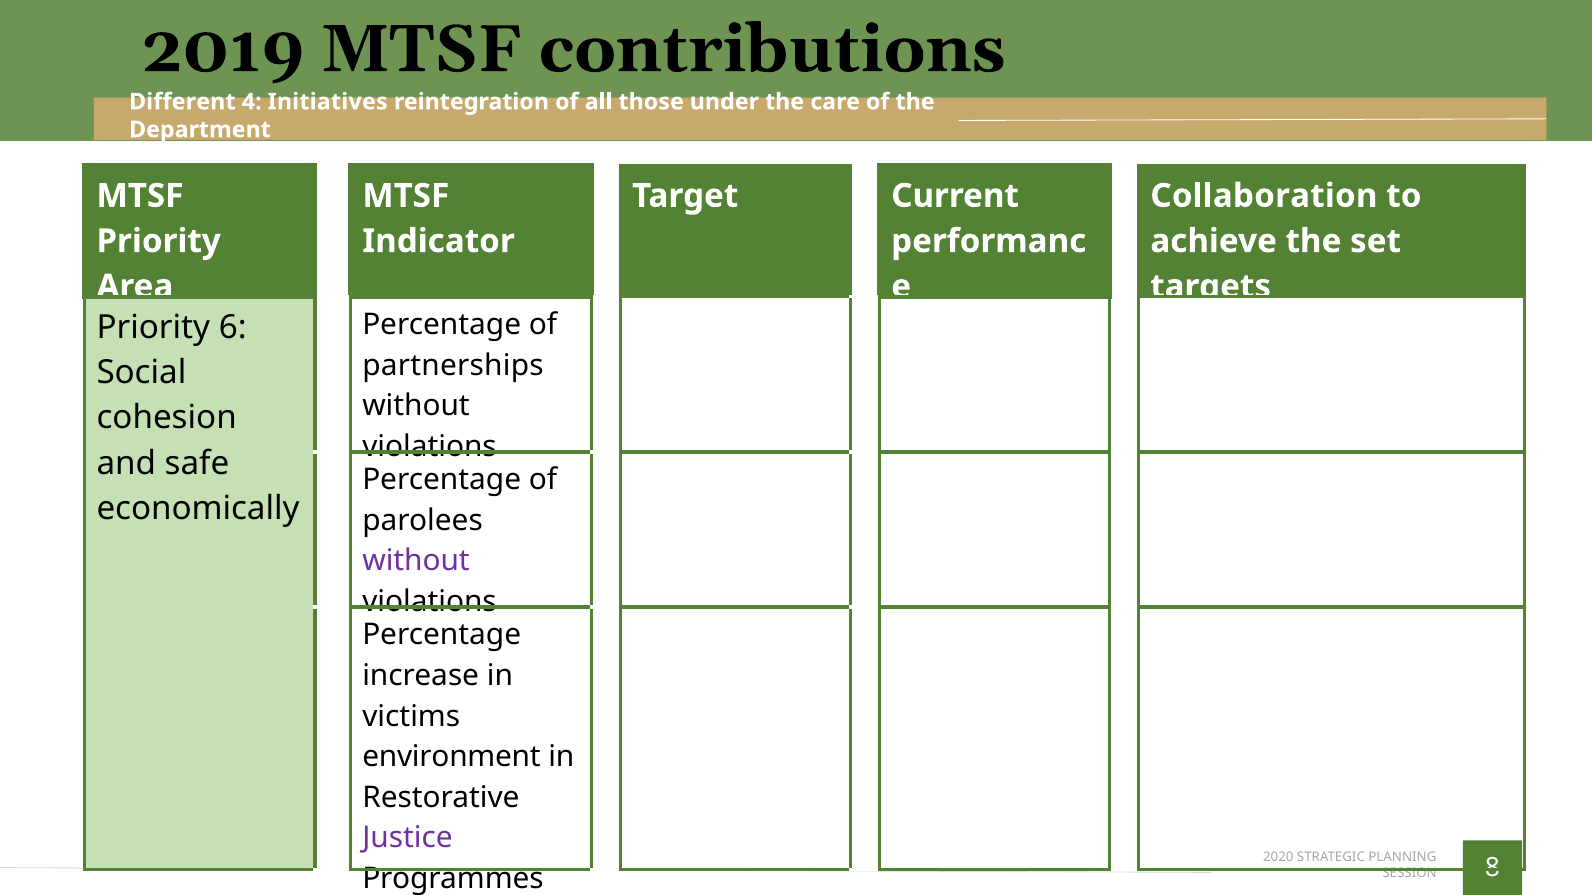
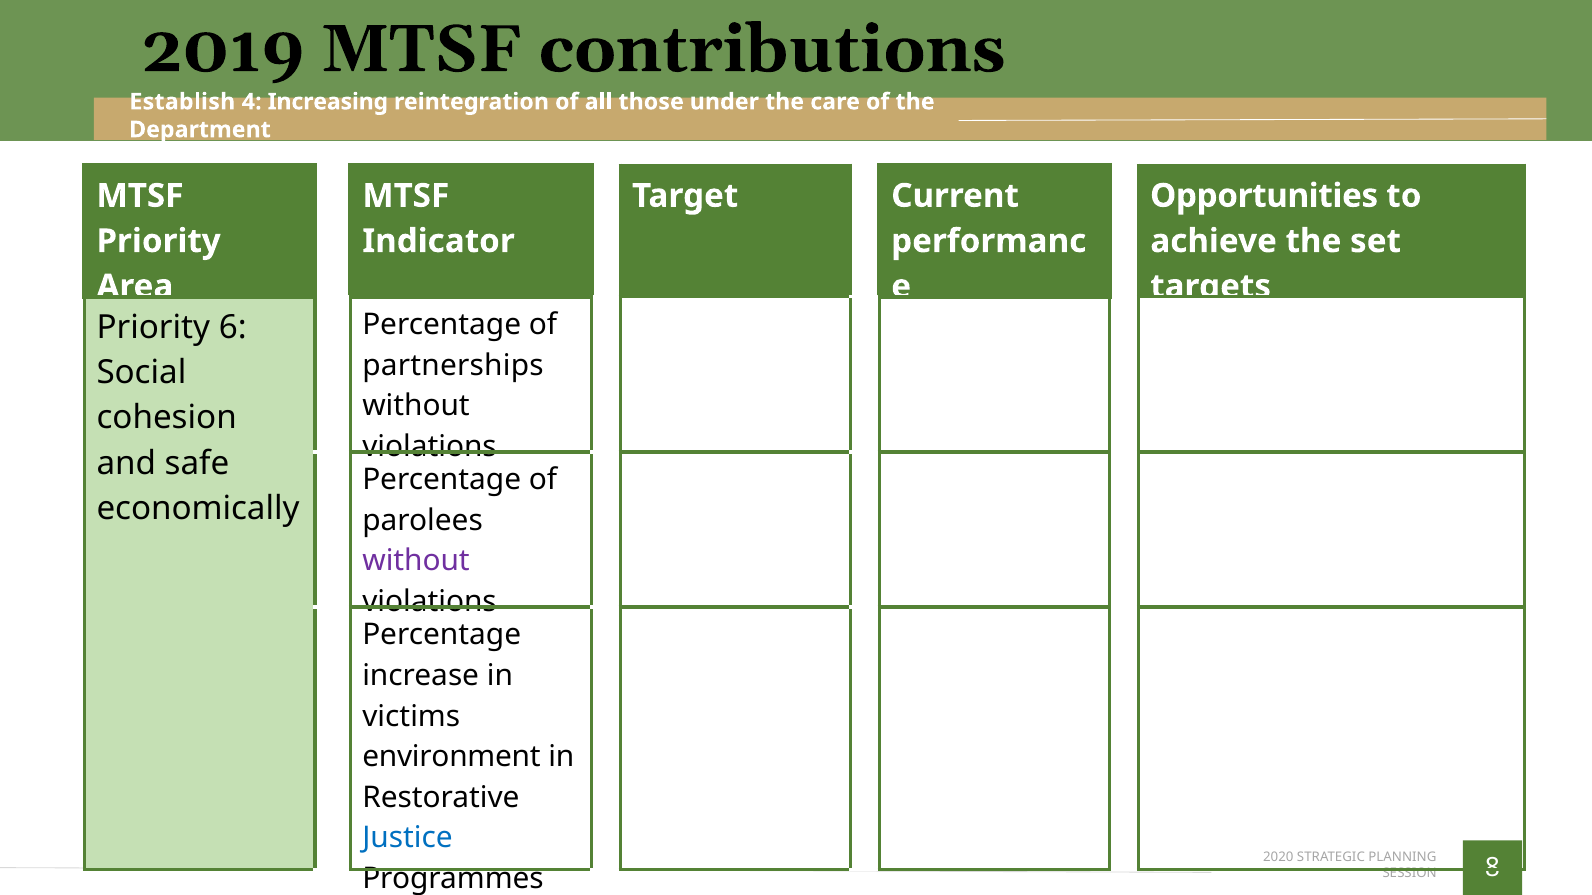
Different: Different -> Establish (182, 102)
Initiatives: Initiatives -> Increasing (328, 102)
Collaboration: Collaboration -> Opportunities (1264, 196)
Justice colour: purple -> blue (408, 838)
